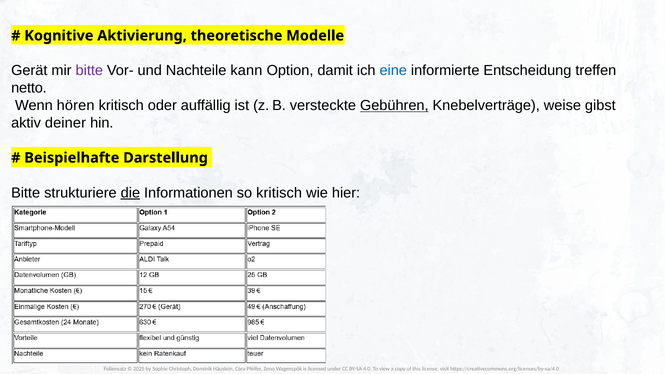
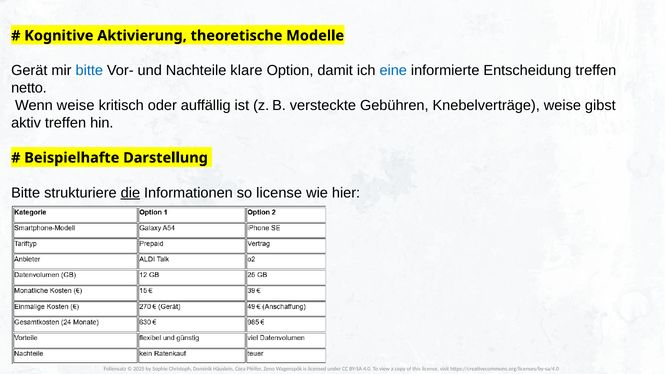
bitte colour: purple -> blue (89, 71)
kann: kann -> klare (246, 71)
Wenn hören: hören -> weise (76, 106)
Gebühren underline: present -> none (394, 106)
aktiv deiner: deiner -> treffen (66, 123)
so kritisch: kritisch -> license (279, 193)
